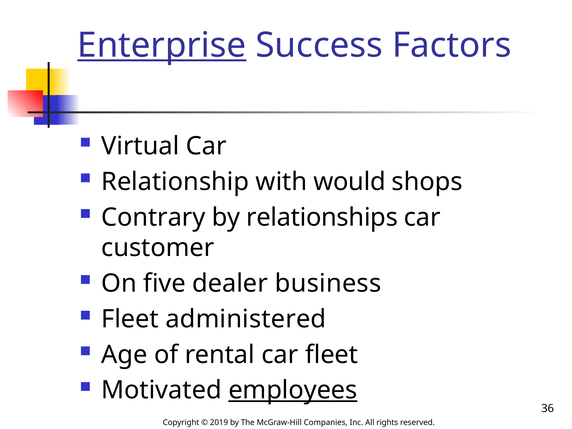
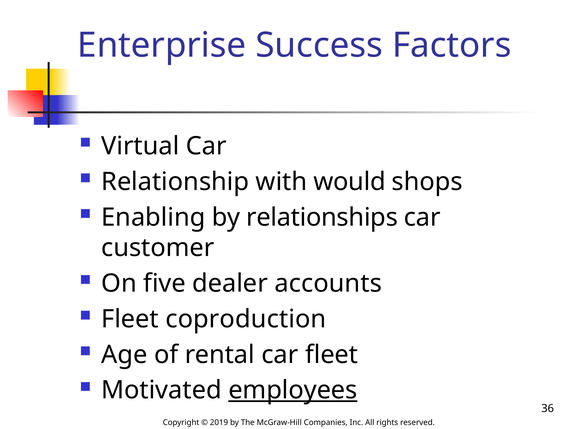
Enterprise underline: present -> none (162, 45)
Contrary: Contrary -> Enabling (153, 217)
business: business -> accounts (328, 283)
administered: administered -> coproduction (246, 319)
